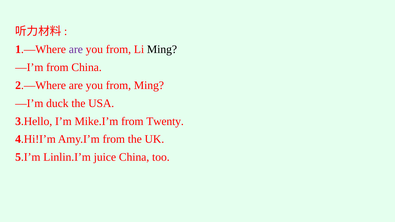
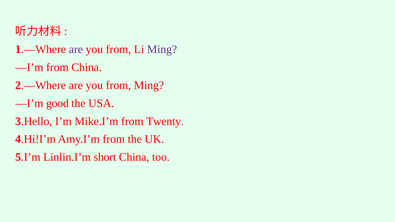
Ming colour: black -> purple (162, 49)
duck: duck -> good (57, 103)
juice: juice -> short (105, 157)
